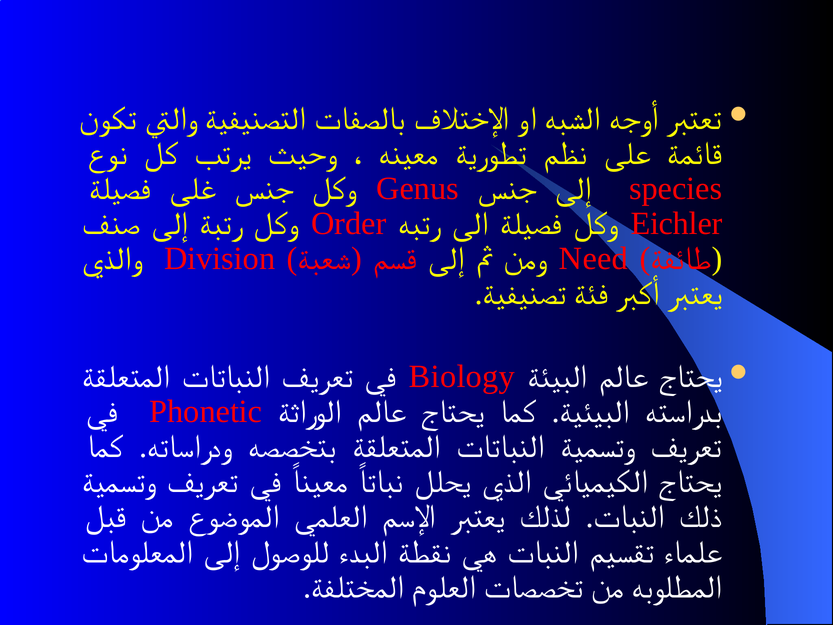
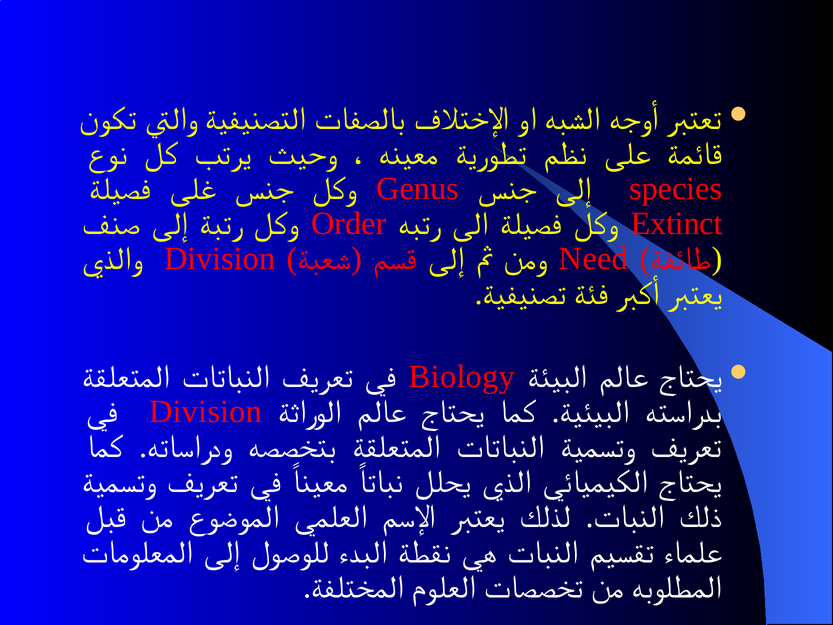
Eichler: Eichler -> Extinct (677, 224)
Phonetic: Phonetic -> Division (206, 412)
